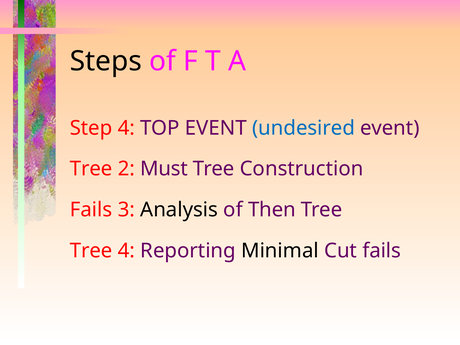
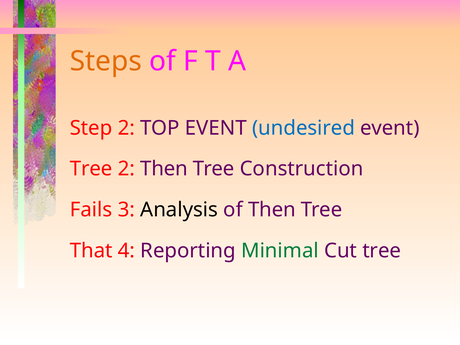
Steps colour: black -> orange (106, 61)
Step 4: 4 -> 2 (126, 128)
2 Must: Must -> Then (164, 169)
Tree: Tree -> That (91, 251)
Minimal colour: black -> green (280, 251)
Cut fails: fails -> tree (382, 251)
